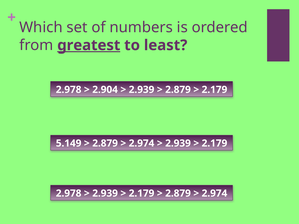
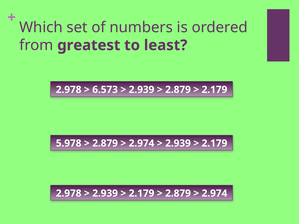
greatest underline: present -> none (89, 45)
2.904: 2.904 -> 6.573 (105, 90)
5.149: 5.149 -> 5.978 (69, 143)
